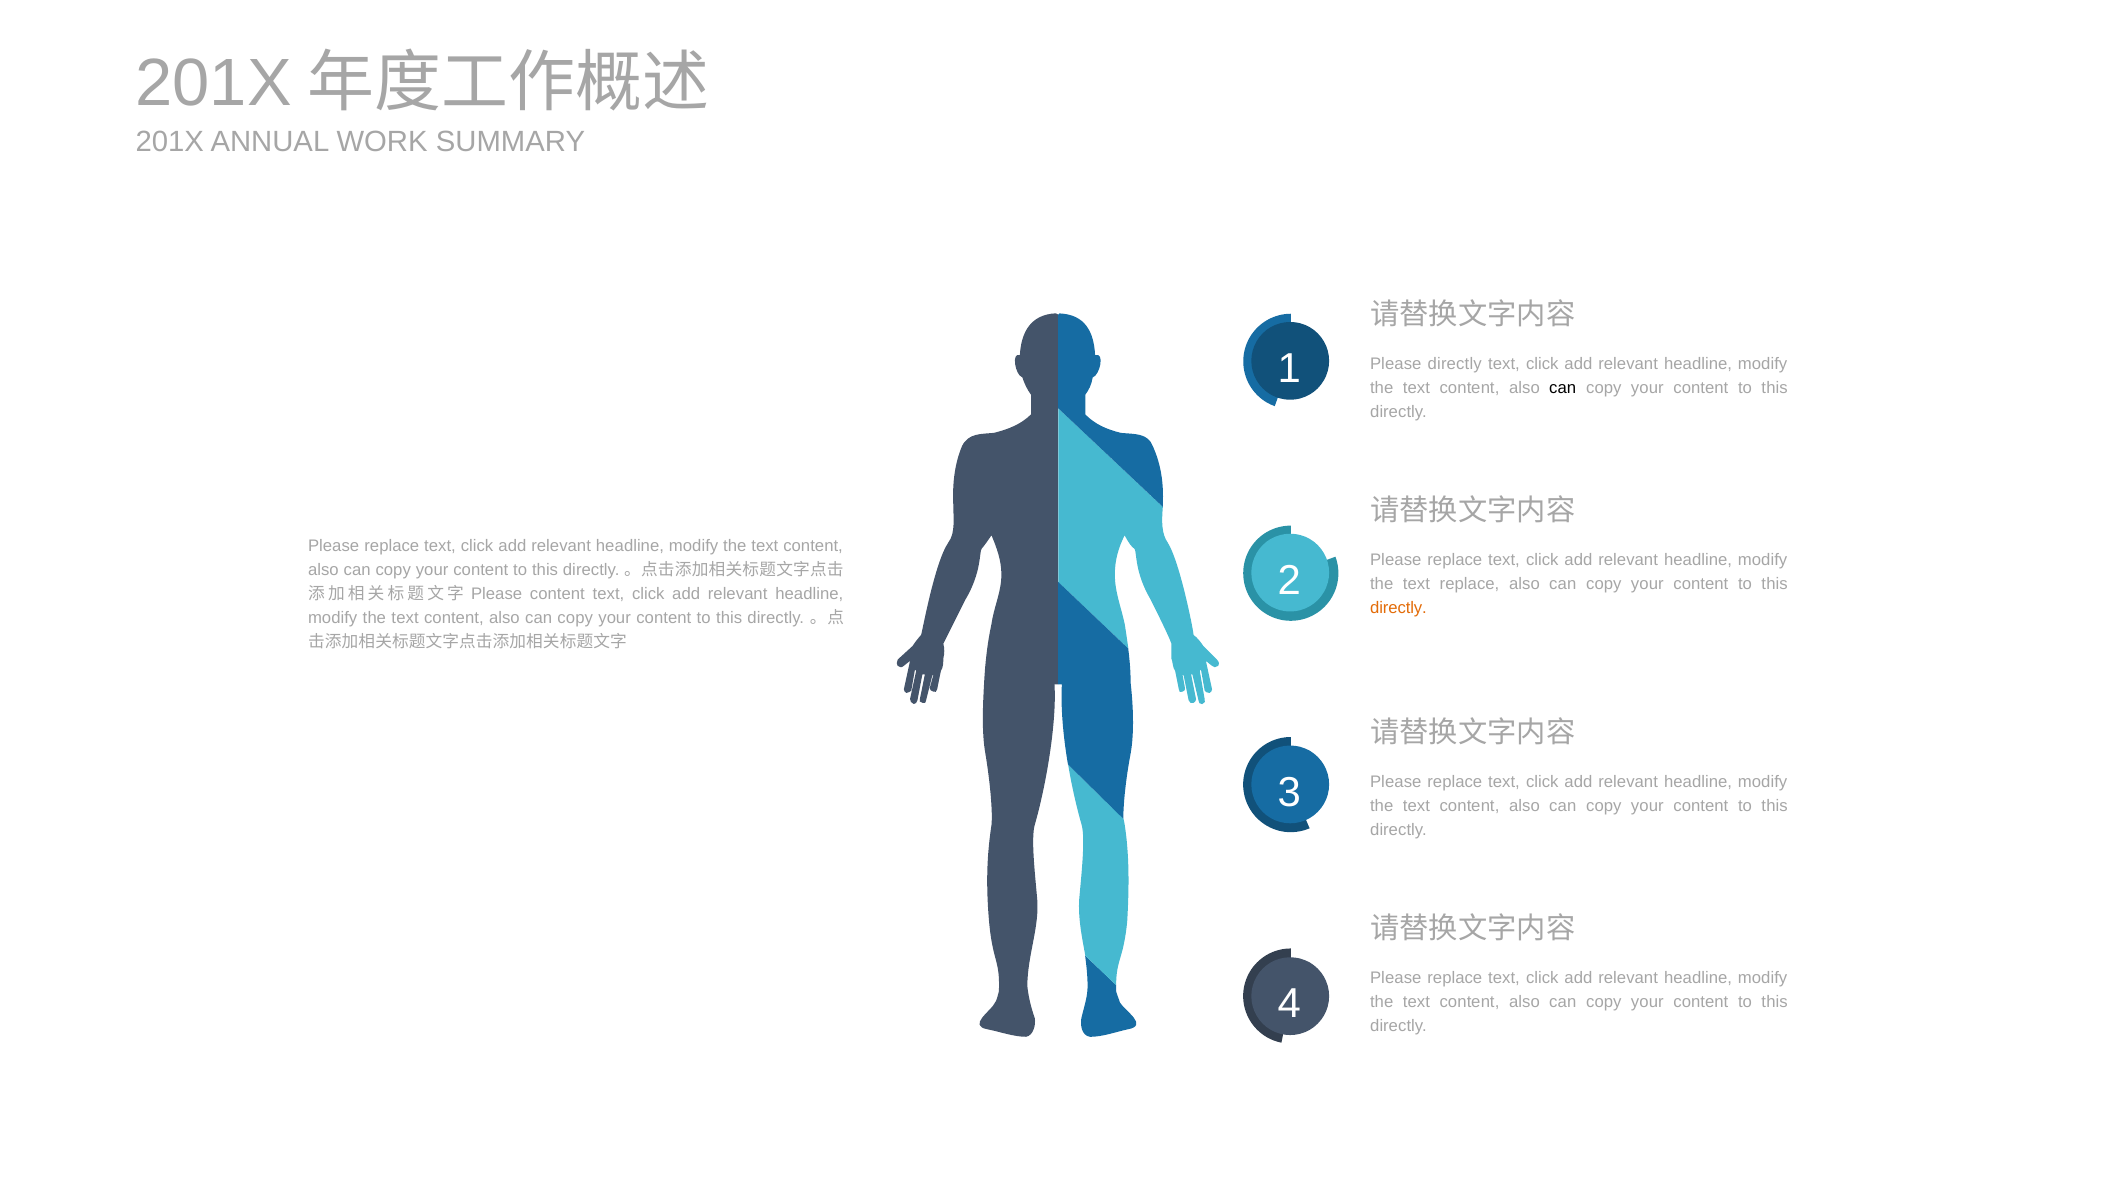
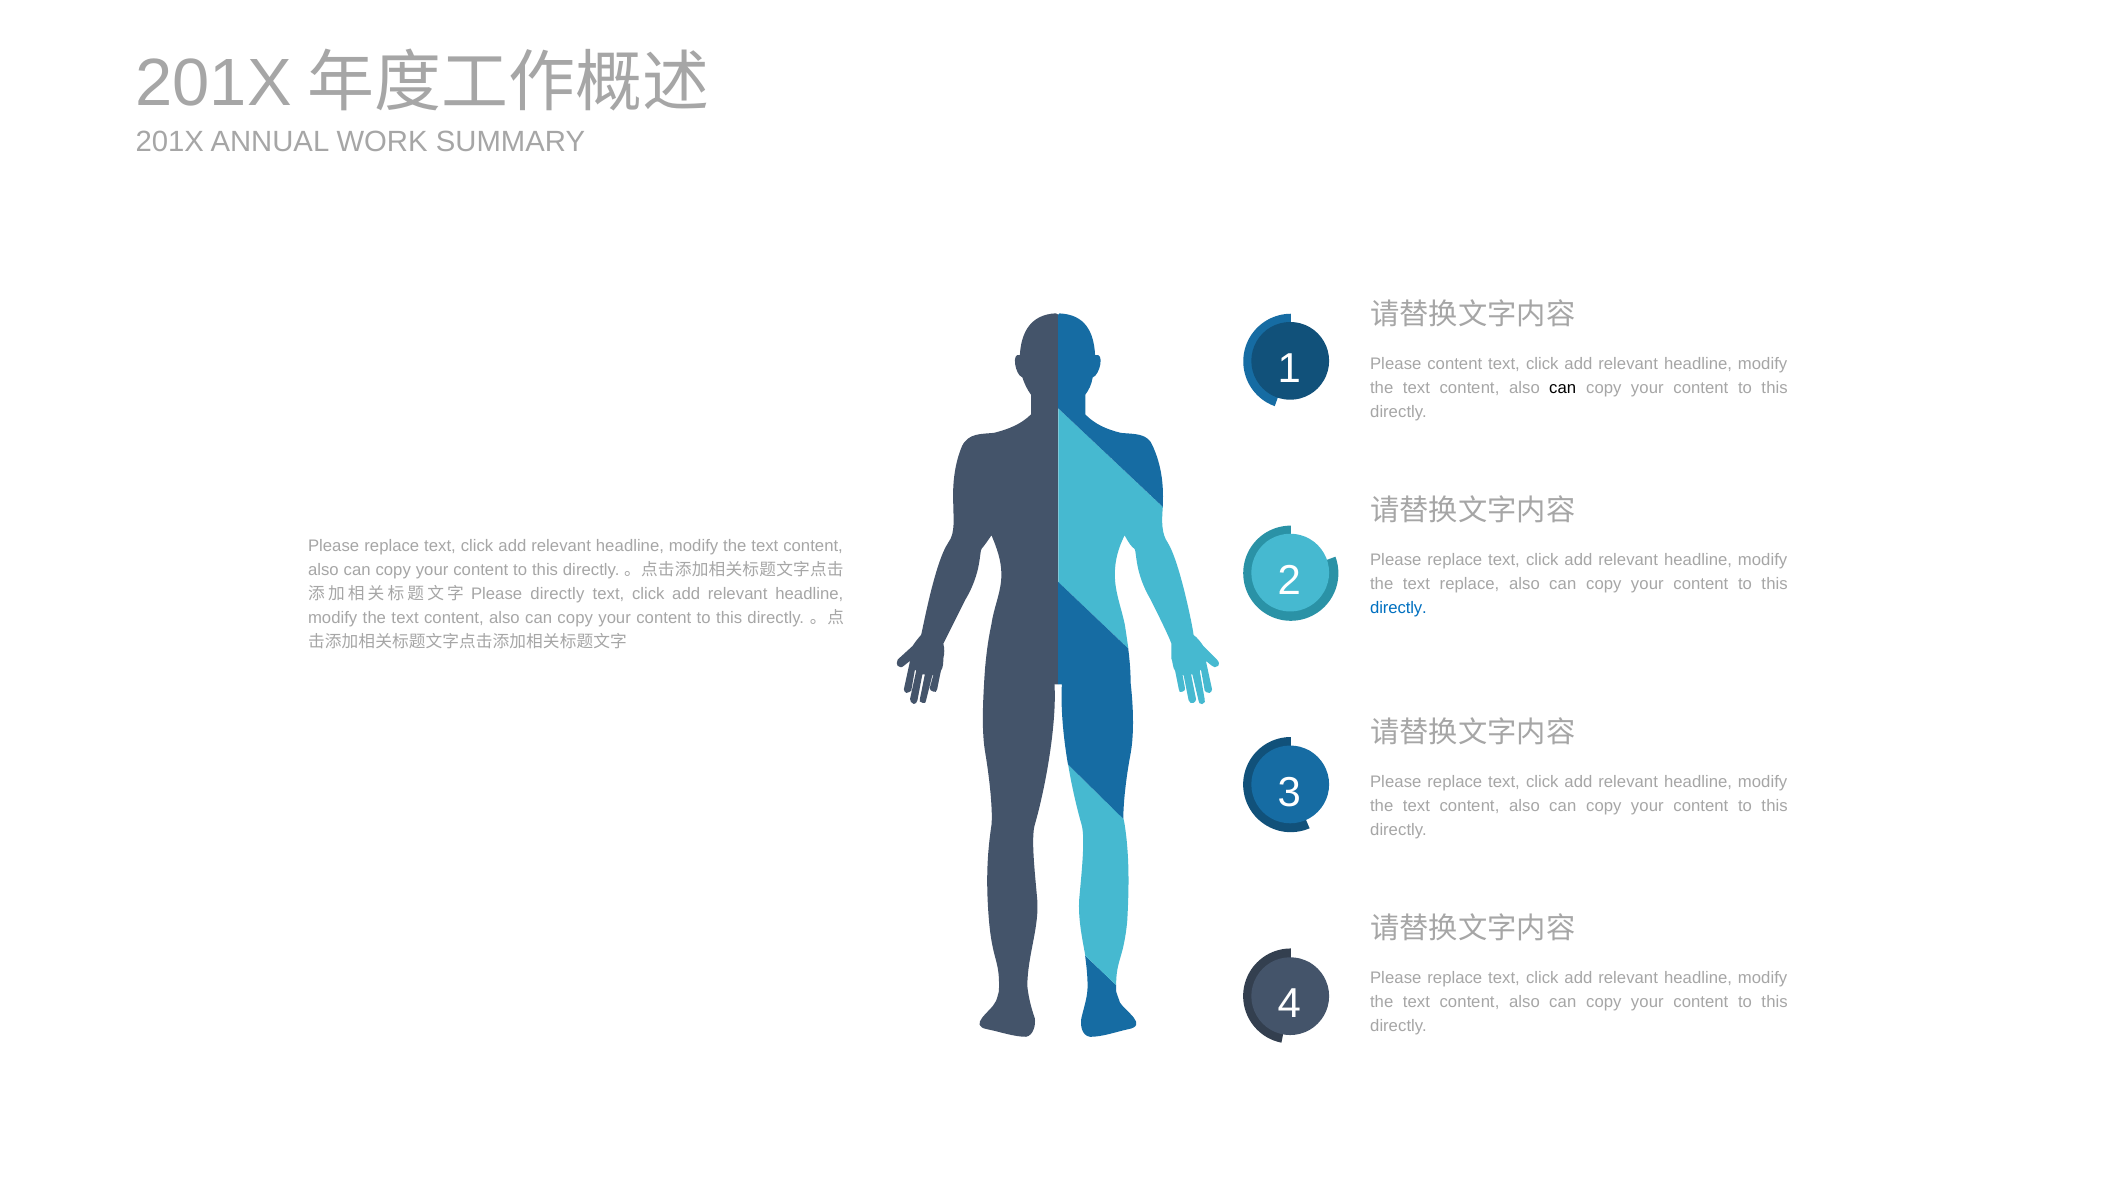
Please directly: directly -> content (1455, 364)
Please content: content -> directly (557, 594)
directly colour: orange -> blue (1398, 608)
